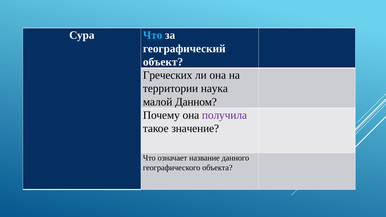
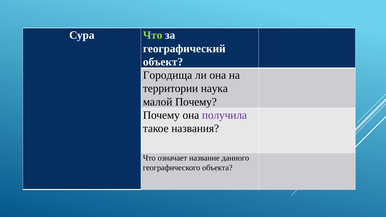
Что colour: light blue -> light green (153, 35)
Греческих: Греческих -> Городища (168, 75)
малой Данном: Данном -> Почему (196, 102)
значение: значение -> названия (195, 129)
